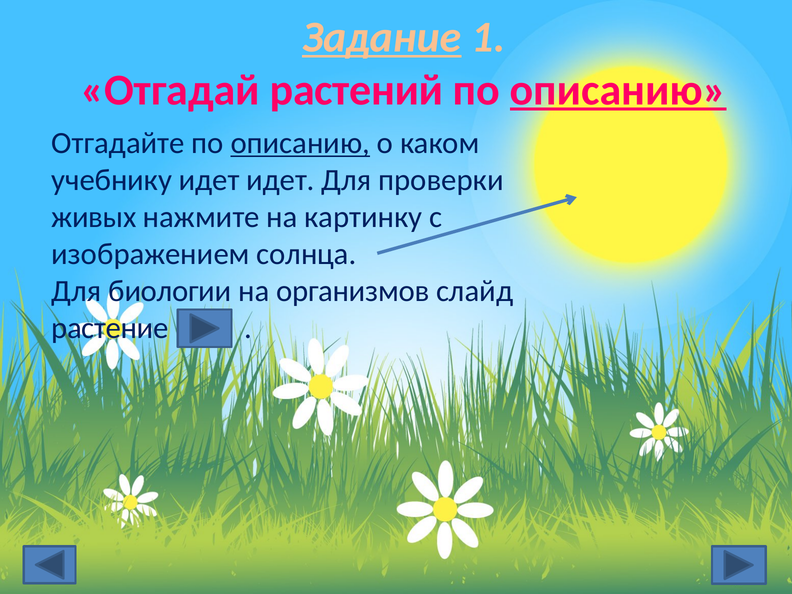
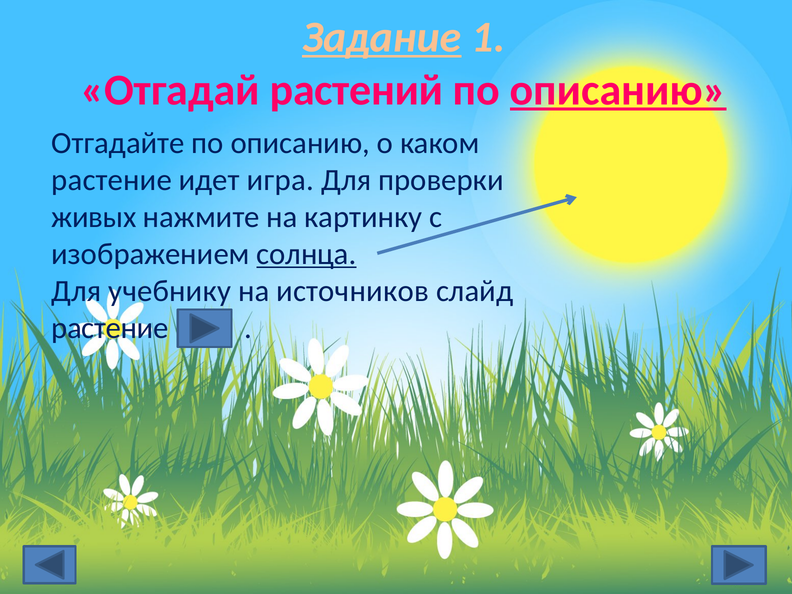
описанию underline: present -> none (300, 143)
учебнику: учебнику -> растение (112, 180)
идет идет: идет -> игра (280, 180)
солнца underline: none -> present (306, 254)
биологии: биологии -> учебнику (170, 291)
организмов: организмов -> источников (352, 291)
